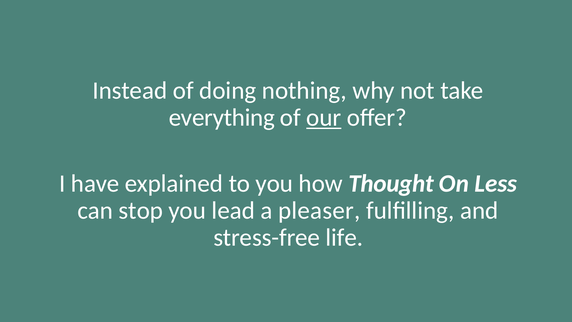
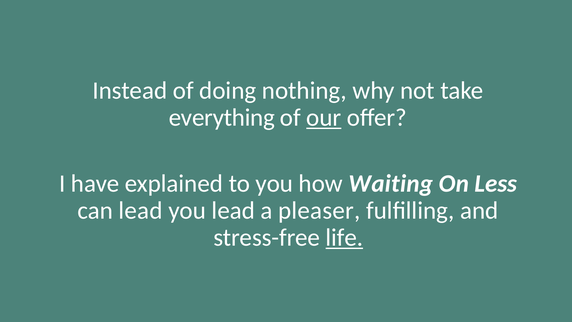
Thought: Thought -> Waiting (391, 183)
can stop: stop -> lead (141, 210)
life underline: none -> present (344, 237)
